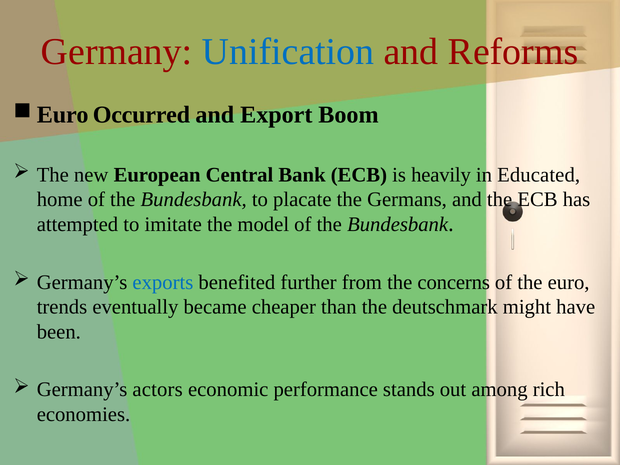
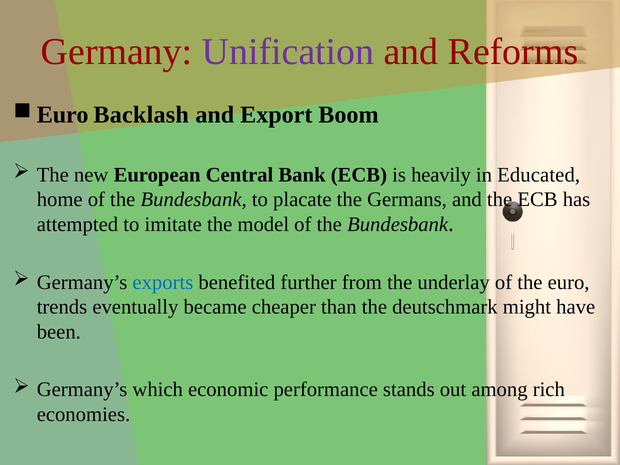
Unification colour: blue -> purple (288, 52)
Occurred: Occurred -> Backlash (141, 115)
concerns: concerns -> underlay (454, 282)
actors: actors -> which (158, 390)
